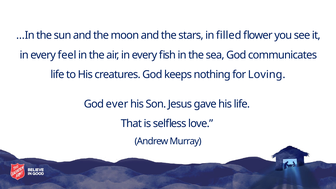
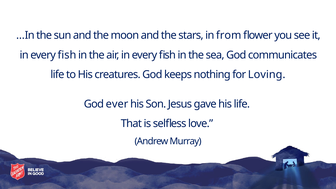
filled: filled -> from (229, 35)
feel: feel -> fish (67, 55)
